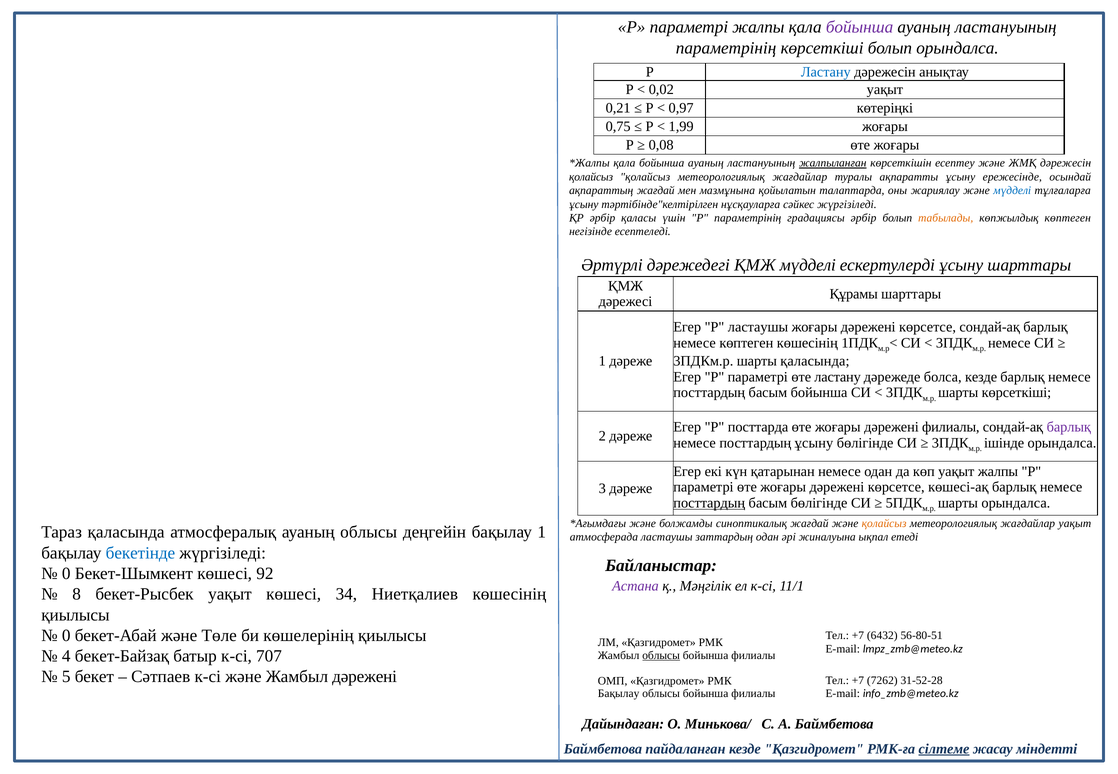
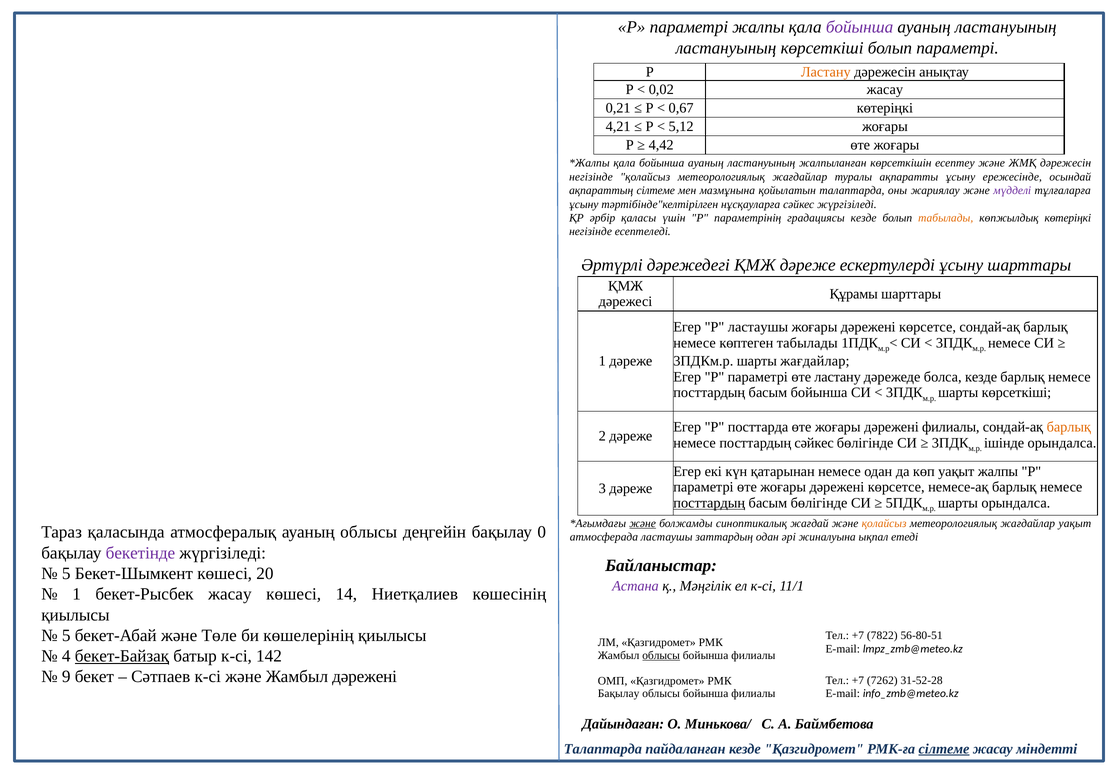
параметрінің: параметрінің -> ластануының (726, 48)
болып орындалса: орындалса -> параметрі (957, 48)
Ластану colour: blue -> orange (826, 72)
0,02 уақыт: уақыт -> жасау (885, 90)
0,97: 0,97 -> 0,67 (681, 108)
0,75: 0,75 -> 4,21 (618, 126)
1,99: 1,99 -> 5,12 (681, 126)
0,08: 0,08 -> 4,42 (661, 145)
жалпыланған underline: present -> none (833, 163)
қолайсыз: қолайсыз -> негізінде (591, 177)
ақпараттың жағдай: жағдай -> сілтеме (656, 191)
мүдделі colour: blue -> purple (1012, 191)
градациясы әрбір: әрбір -> кезде (864, 218)
көпжылдық көптеген: көптеген -> көтеріңкі (1068, 218)
ҚМЖ мүдделі: мүдделі -> дәреже (808, 265)
көптеген көшесінің: көшесінің -> табылады (807, 343)
шарты қаласында: қаласында -> жағдайлар (815, 361)
барлық colour: purple -> orange (1069, 427)
посттардың ұсыну: ұсыну -> сәйкес (814, 443)
көшесі-ақ: көшесі-ақ -> немесе-ақ (958, 487)
және underline: none -> present (643, 523)
бақылау 1: 1 -> 0 (542, 532)
бекетінде colour: blue -> purple (140, 553)
0: 0 -> 5 (66, 574)
92: 92 -> 20 (265, 574)
8: 8 -> 1 (77, 594)
бекет-Рысбек уақыт: уақыт -> жасау (230, 594)
34: 34 -> 14 (346, 594)
0: 0 -> 5 (66, 635)
6432: 6432 -> 7822 (882, 636)
бекет-Байзақ underline: none -> present (122, 656)
707: 707 -> 142 (269, 656)
5: 5 -> 9 (66, 677)
Баймбетова: Баймбетова -> Талаптарда (603, 749)
